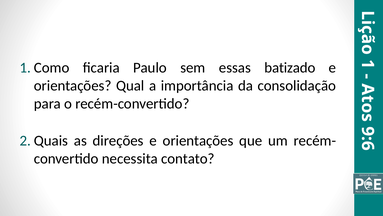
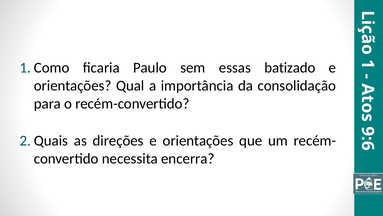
contato: contato -> encerra (188, 158)
